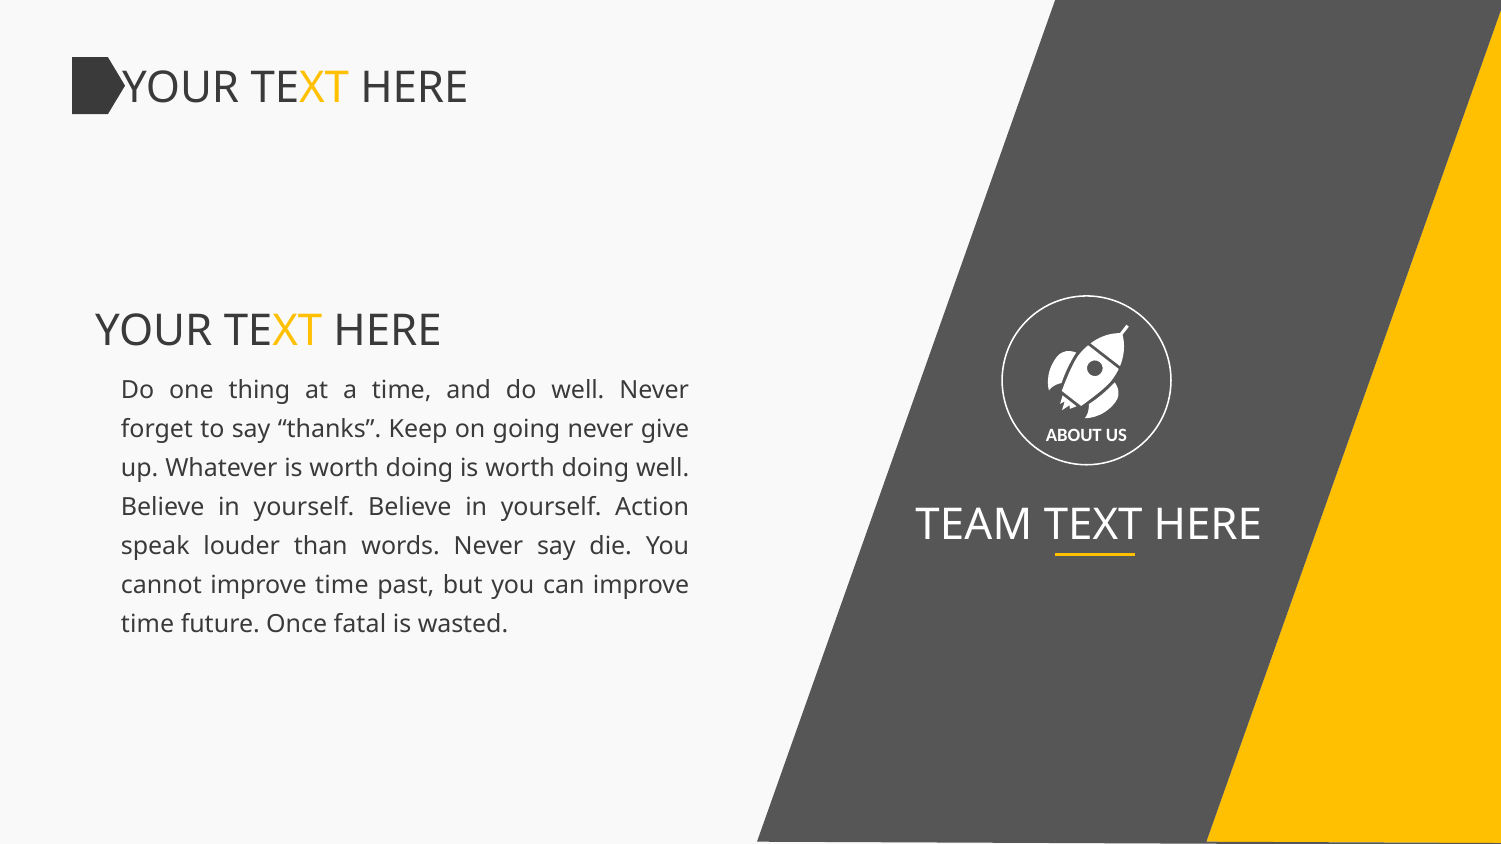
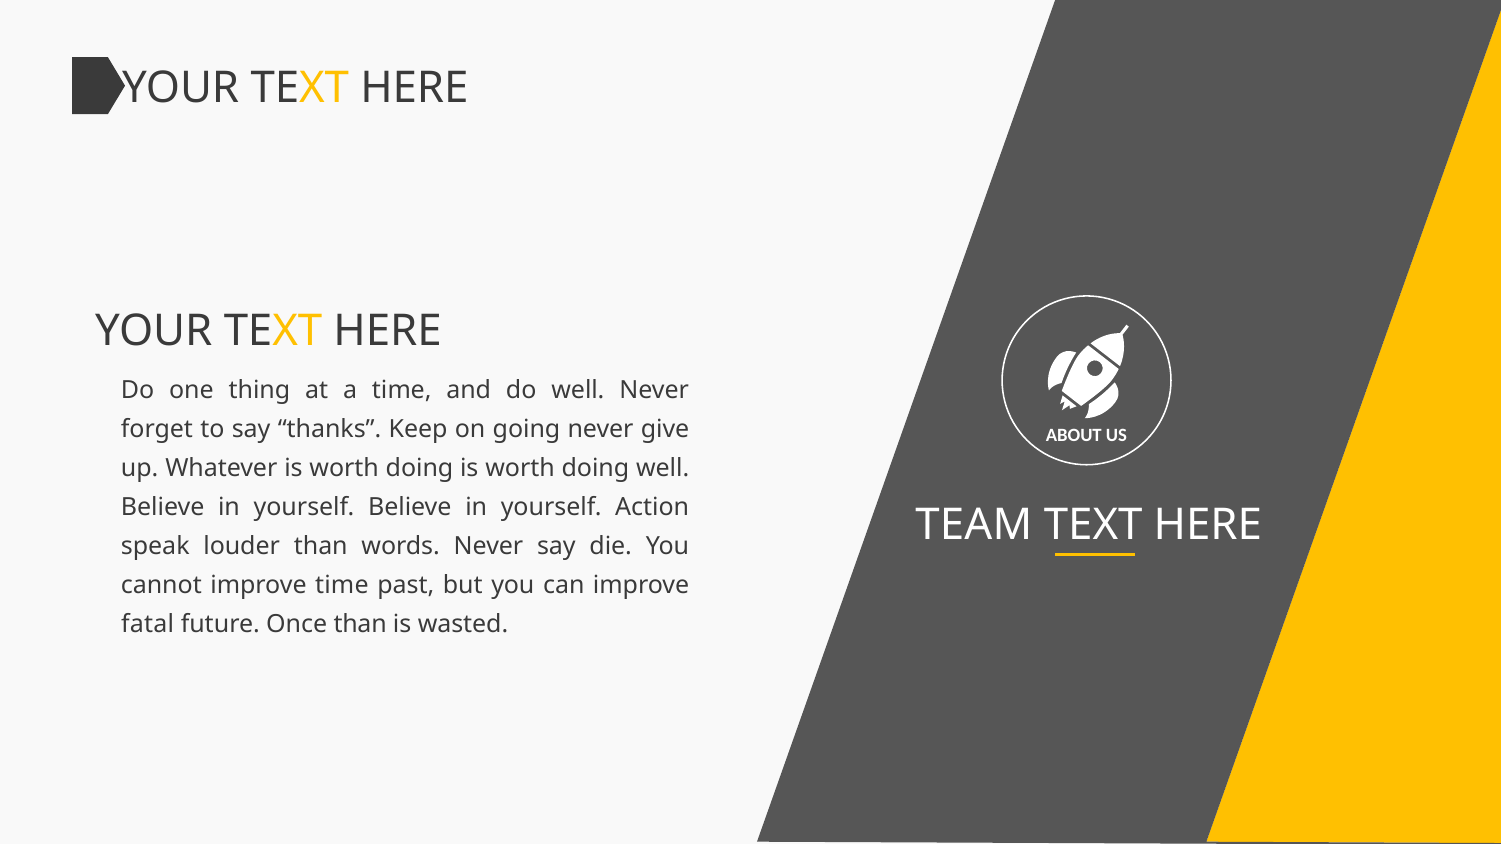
time: time -> fatal (148, 624)
Once fatal: fatal -> than (360, 624)
